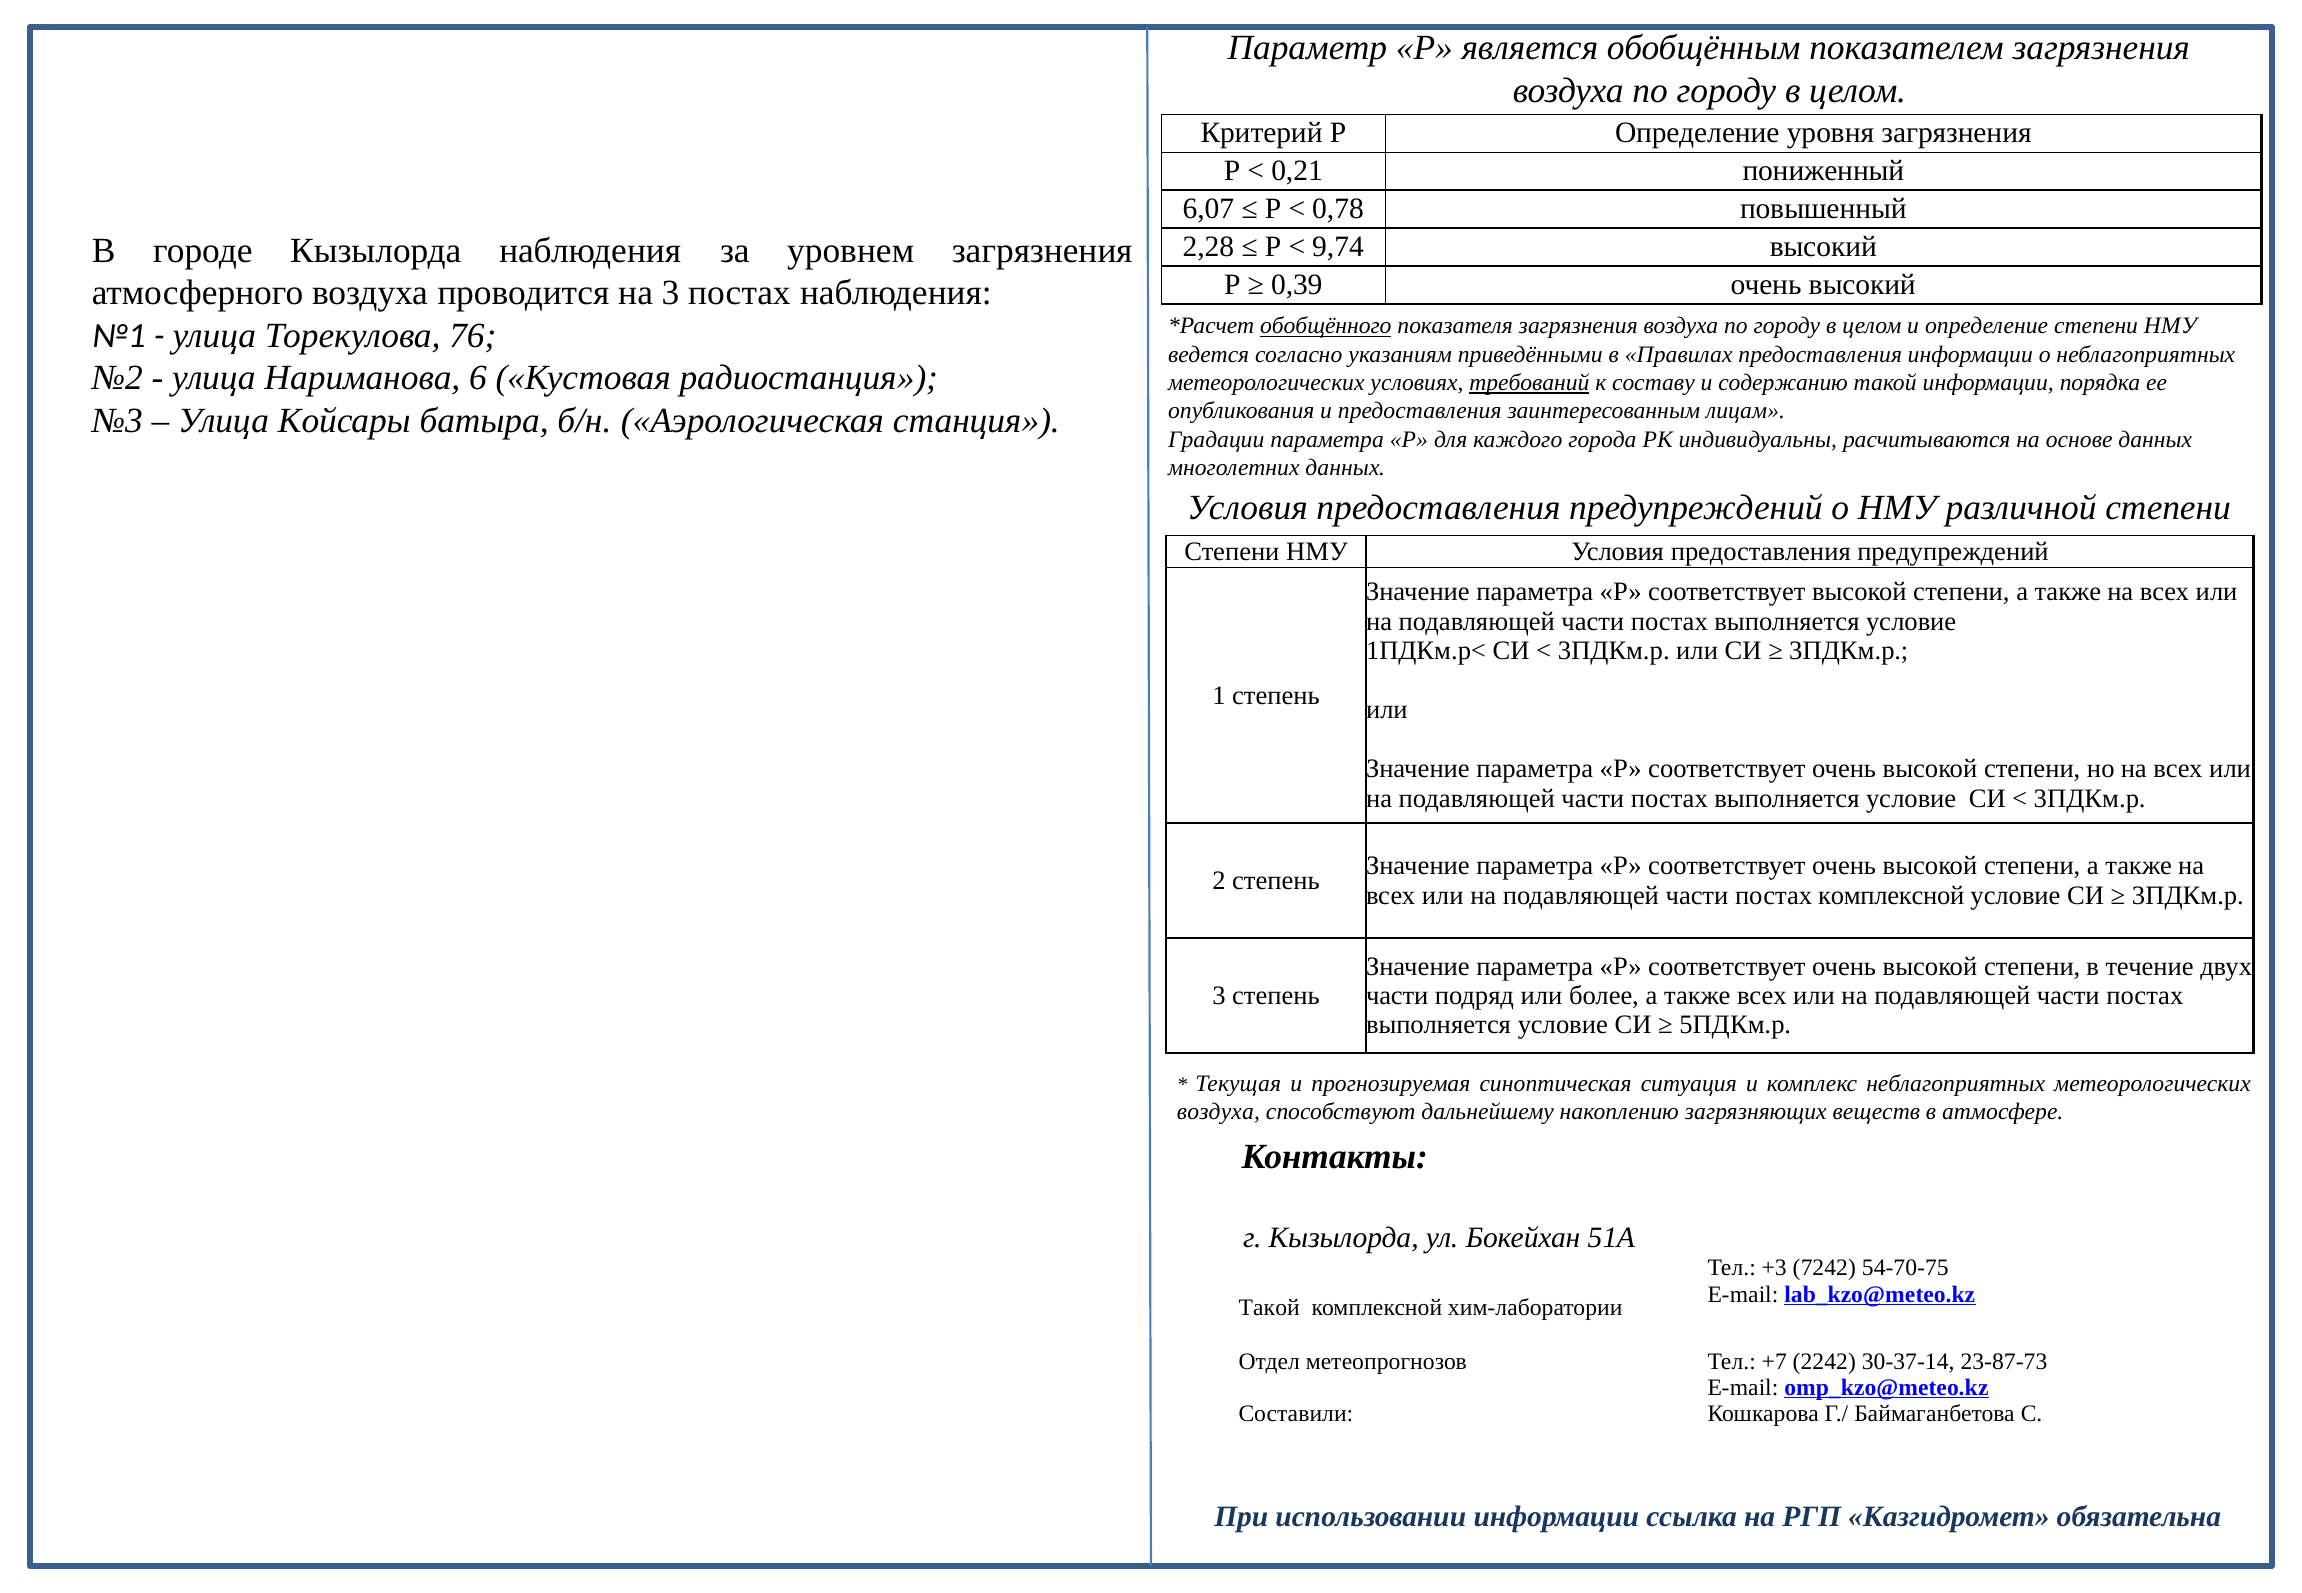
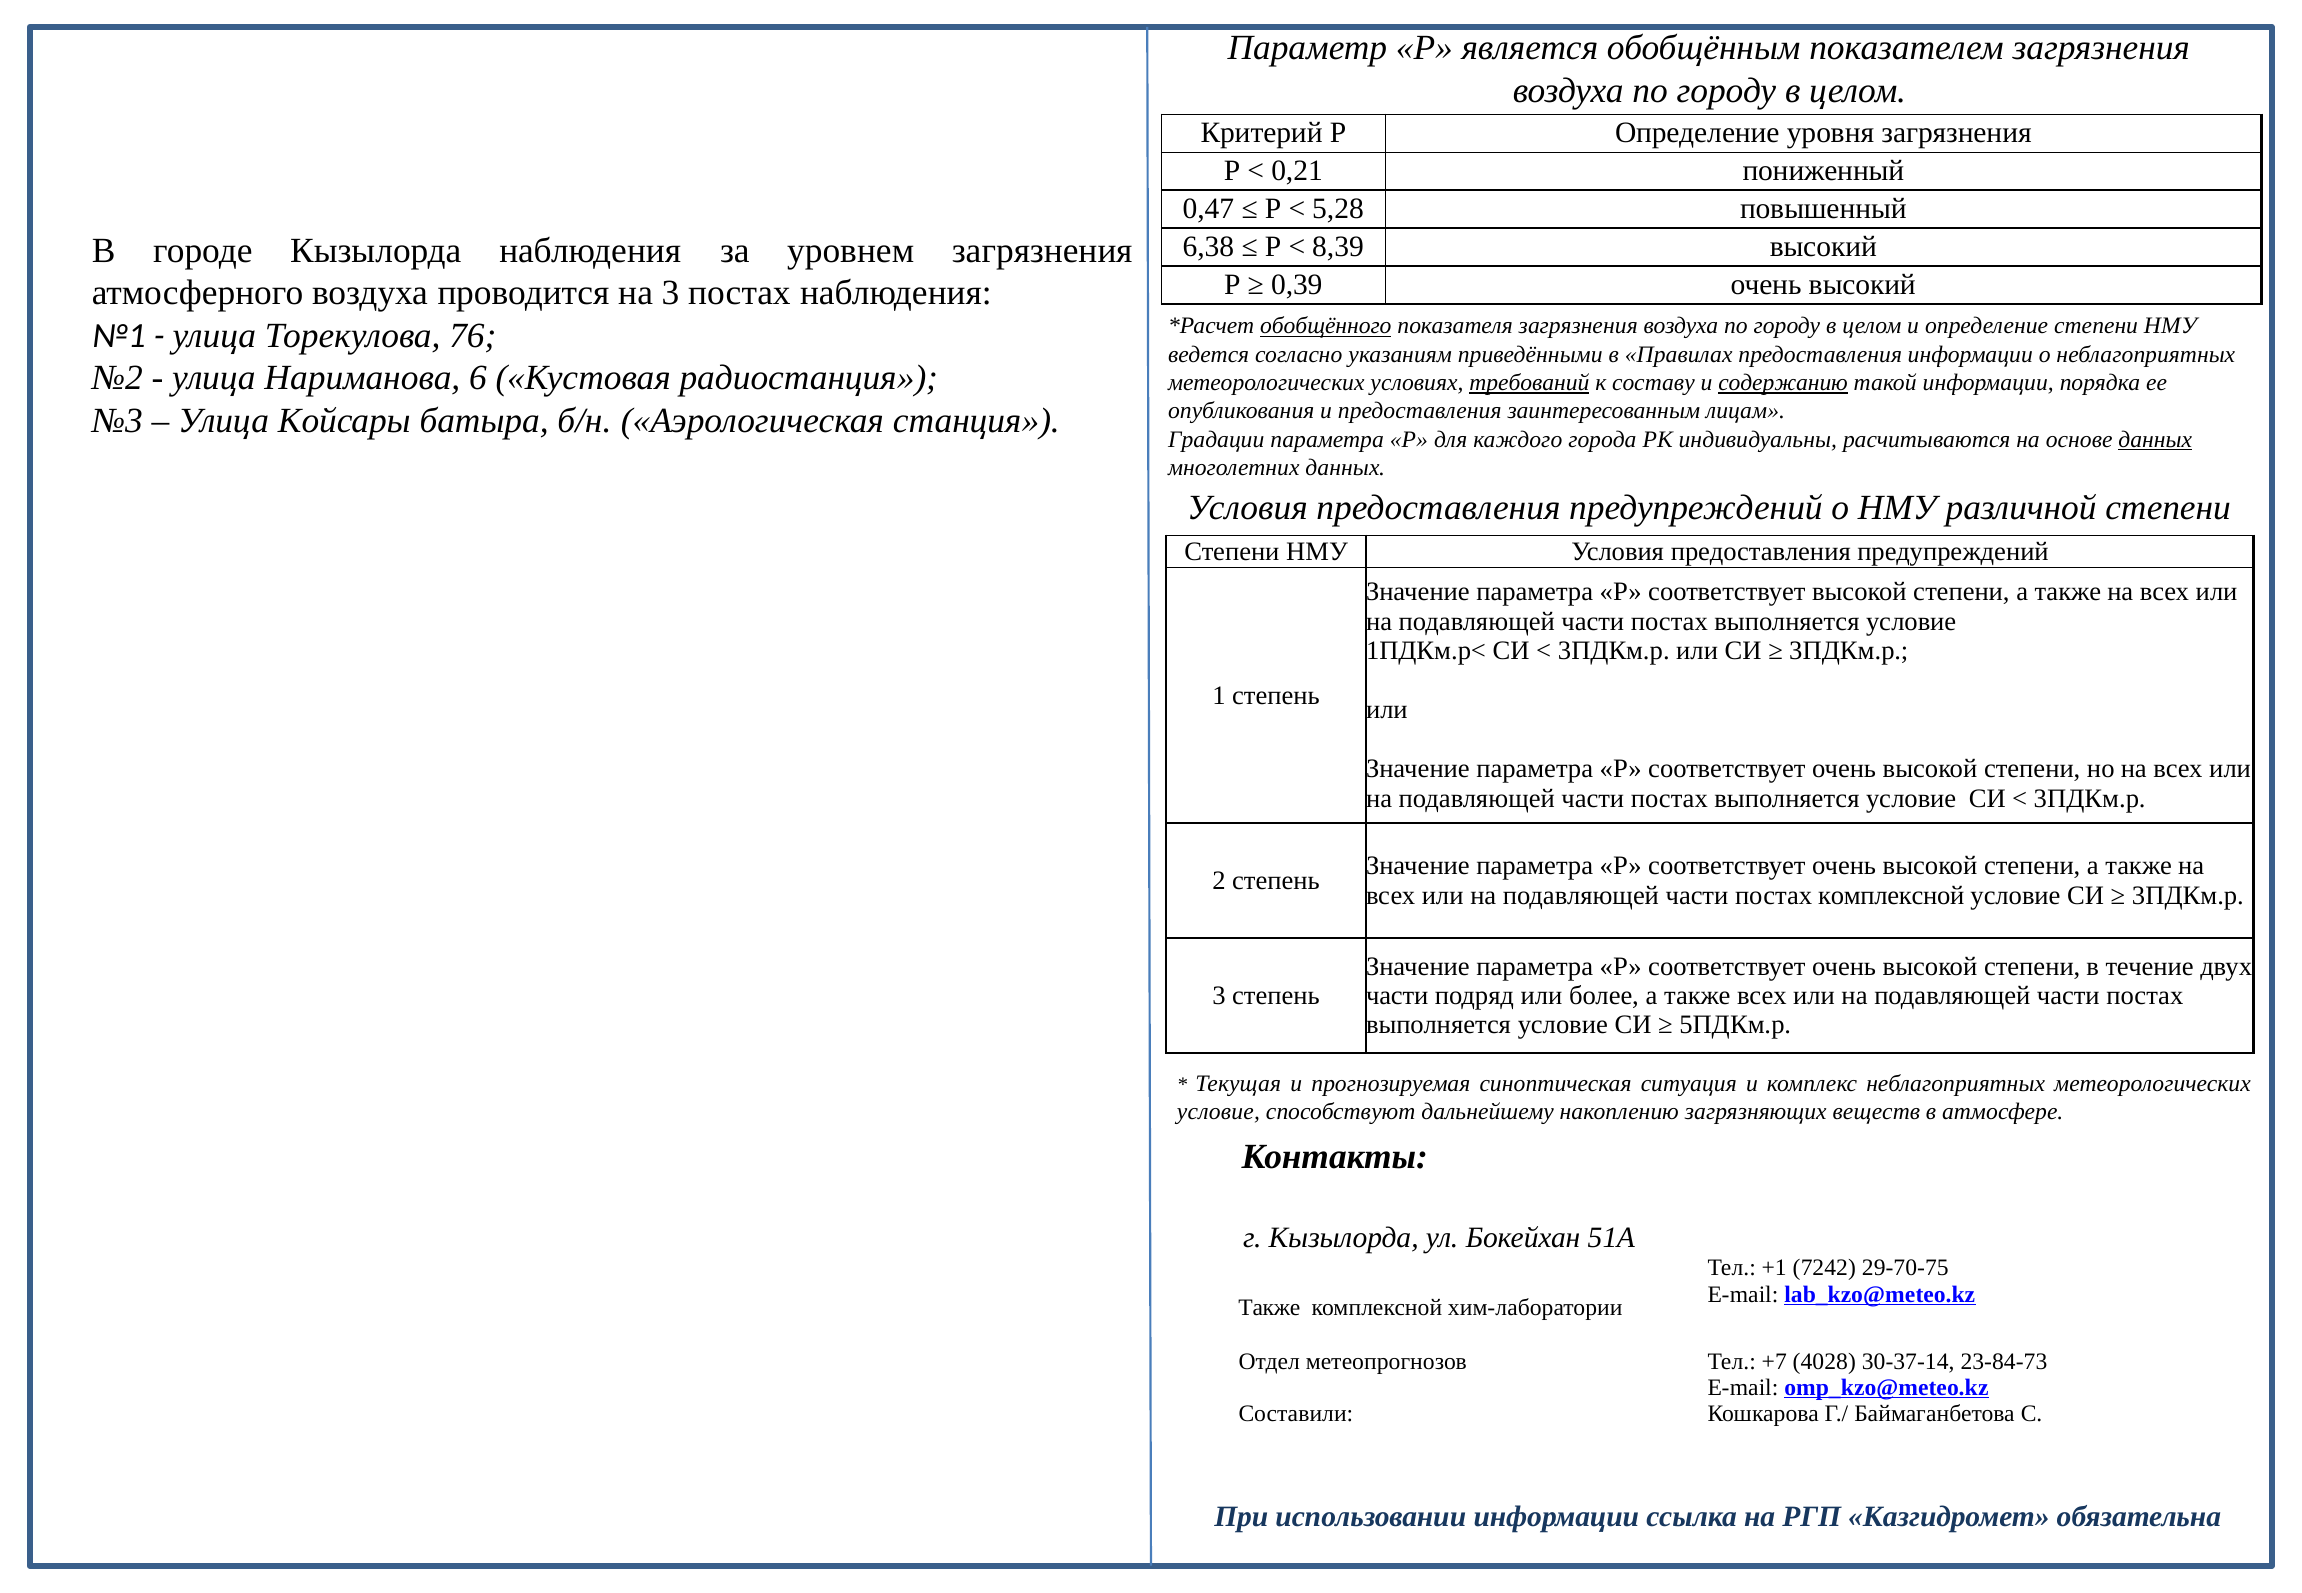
6,07: 6,07 -> 0,47 (1208, 209)
0,78: 0,78 -> 5,28 (1338, 209)
2,28: 2,28 -> 6,38 (1208, 247)
9,74: 9,74 -> 8,39 (1338, 247)
содержанию underline: none -> present (1783, 383)
данных underline: none -> present (2155, 439)
воздуха: воздуха -> условие (1218, 1112)
+3: +3 -> +1 (1774, 1269)
54-70-75: 54-70-75 -> 29-70-75 (1905, 1269)
Такой: Такой -> Также (1269, 1308)
2242: 2242 -> 4028 (1824, 1362)
23-87-73: 23-87-73 -> 23-84-73 (2004, 1362)
